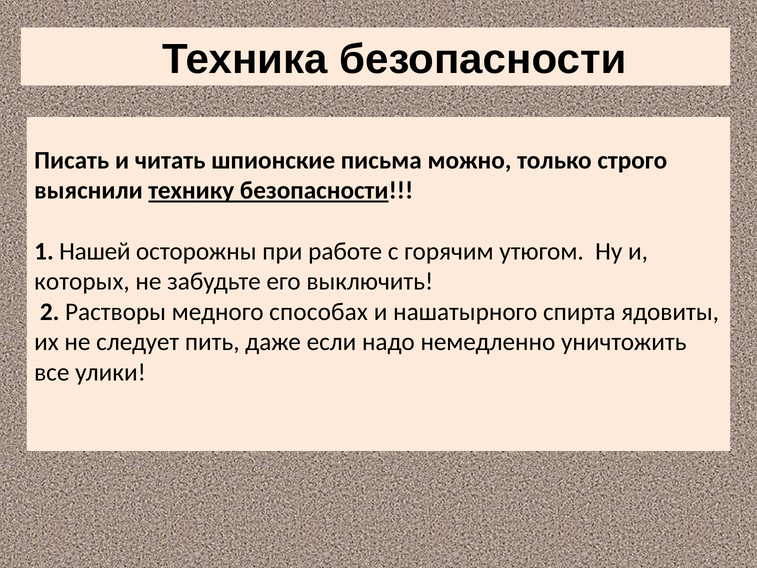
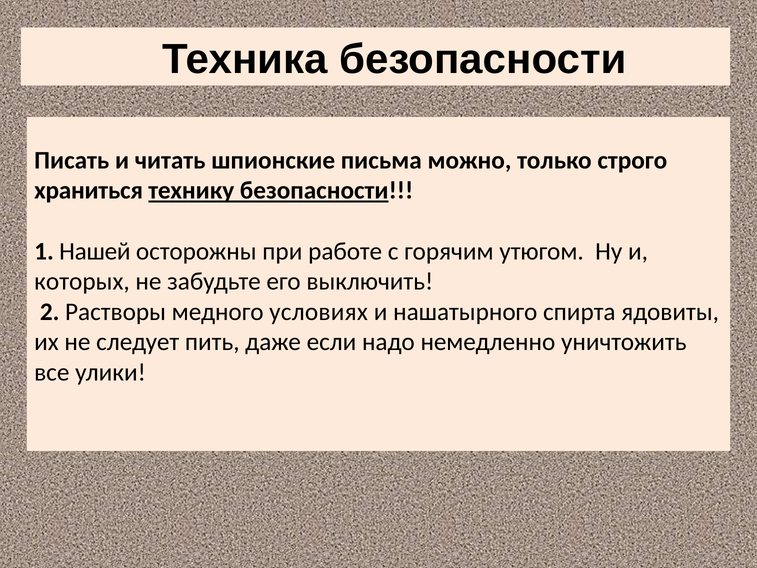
выяснили: выяснили -> храниться (89, 191)
способах: способах -> условиях (319, 312)
